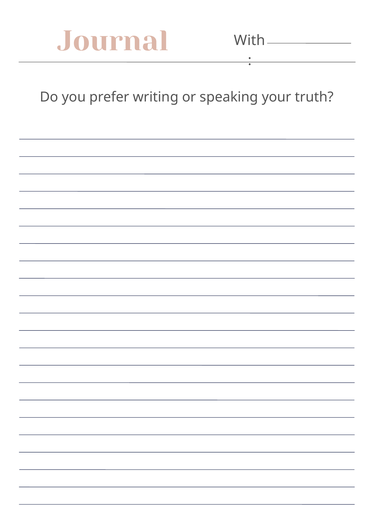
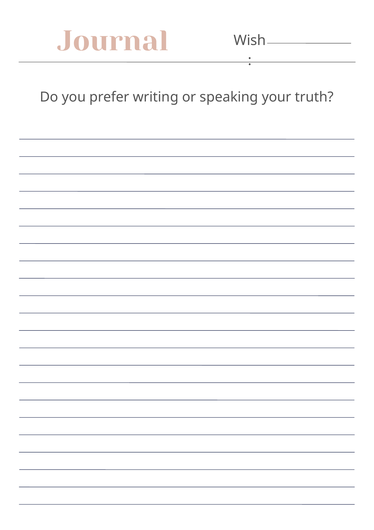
With: With -> Wish (250, 40)
